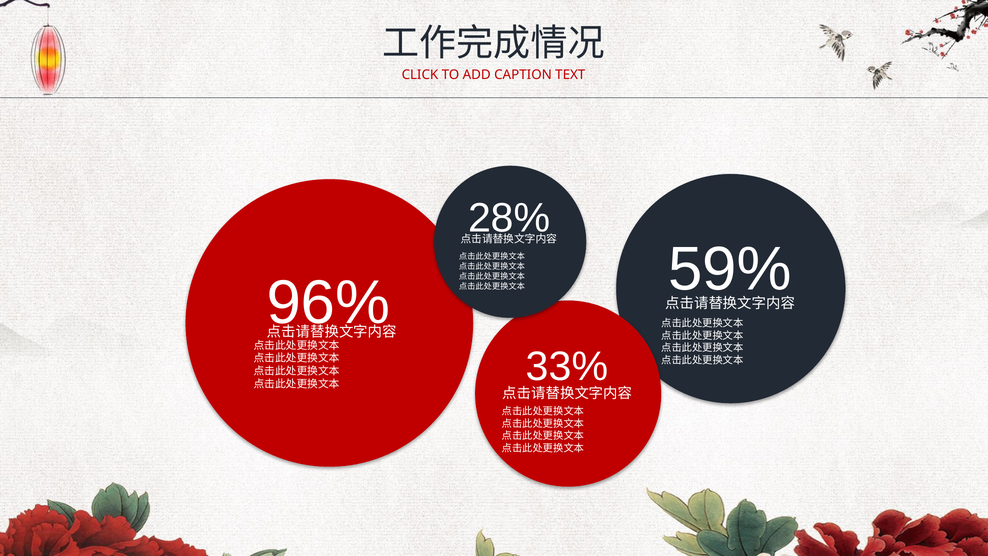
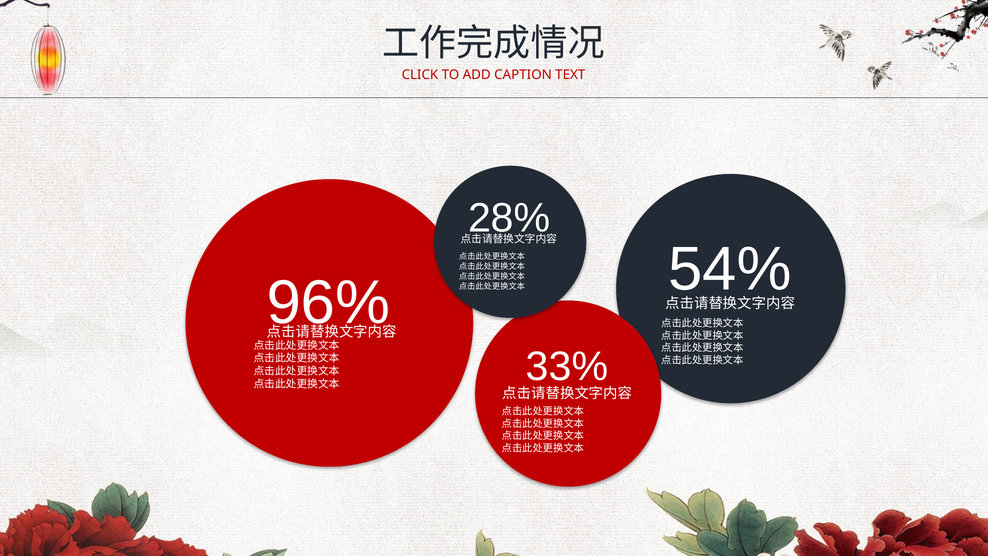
59%: 59% -> 54% (730, 269)
